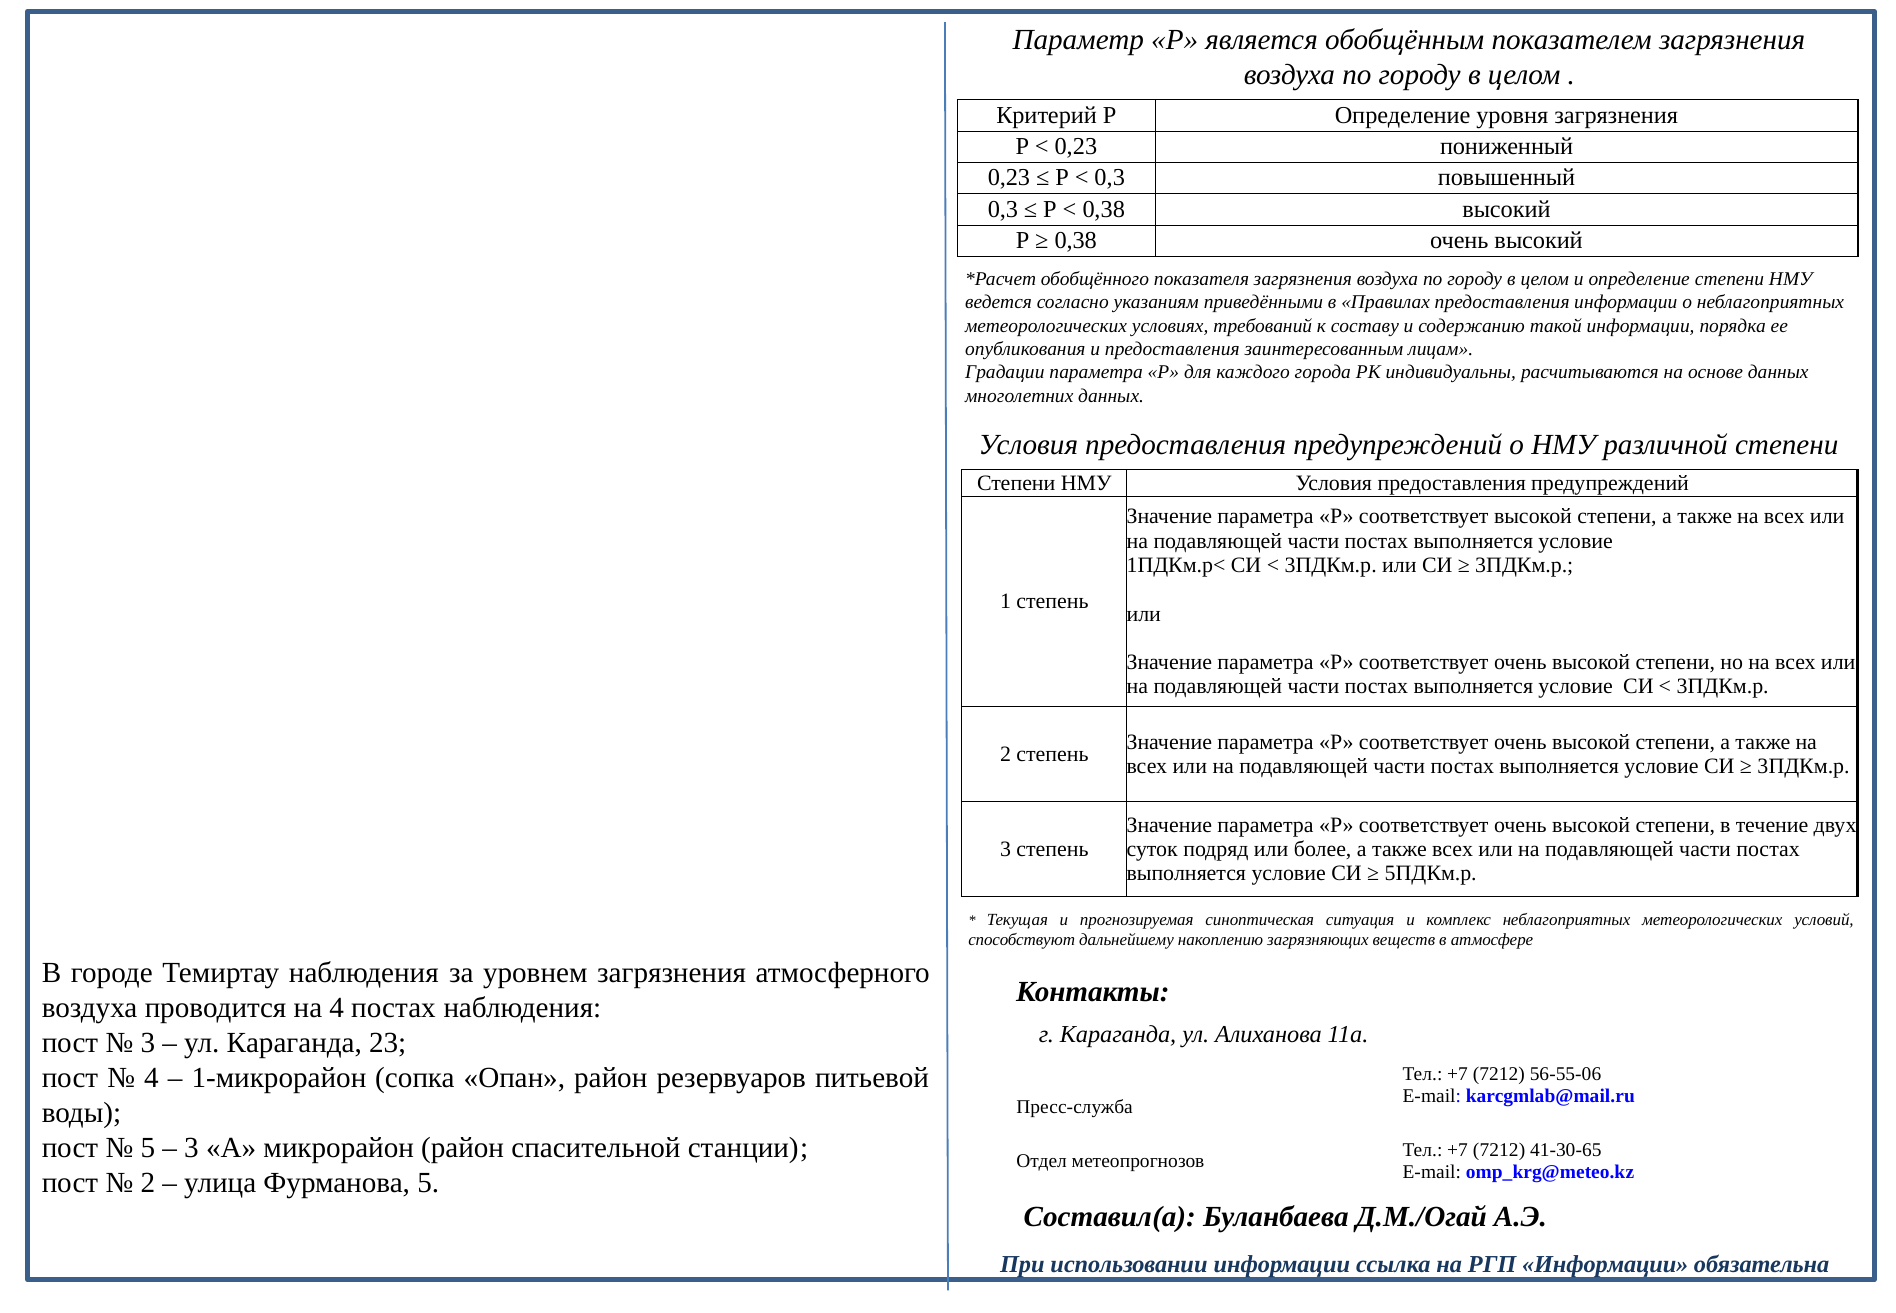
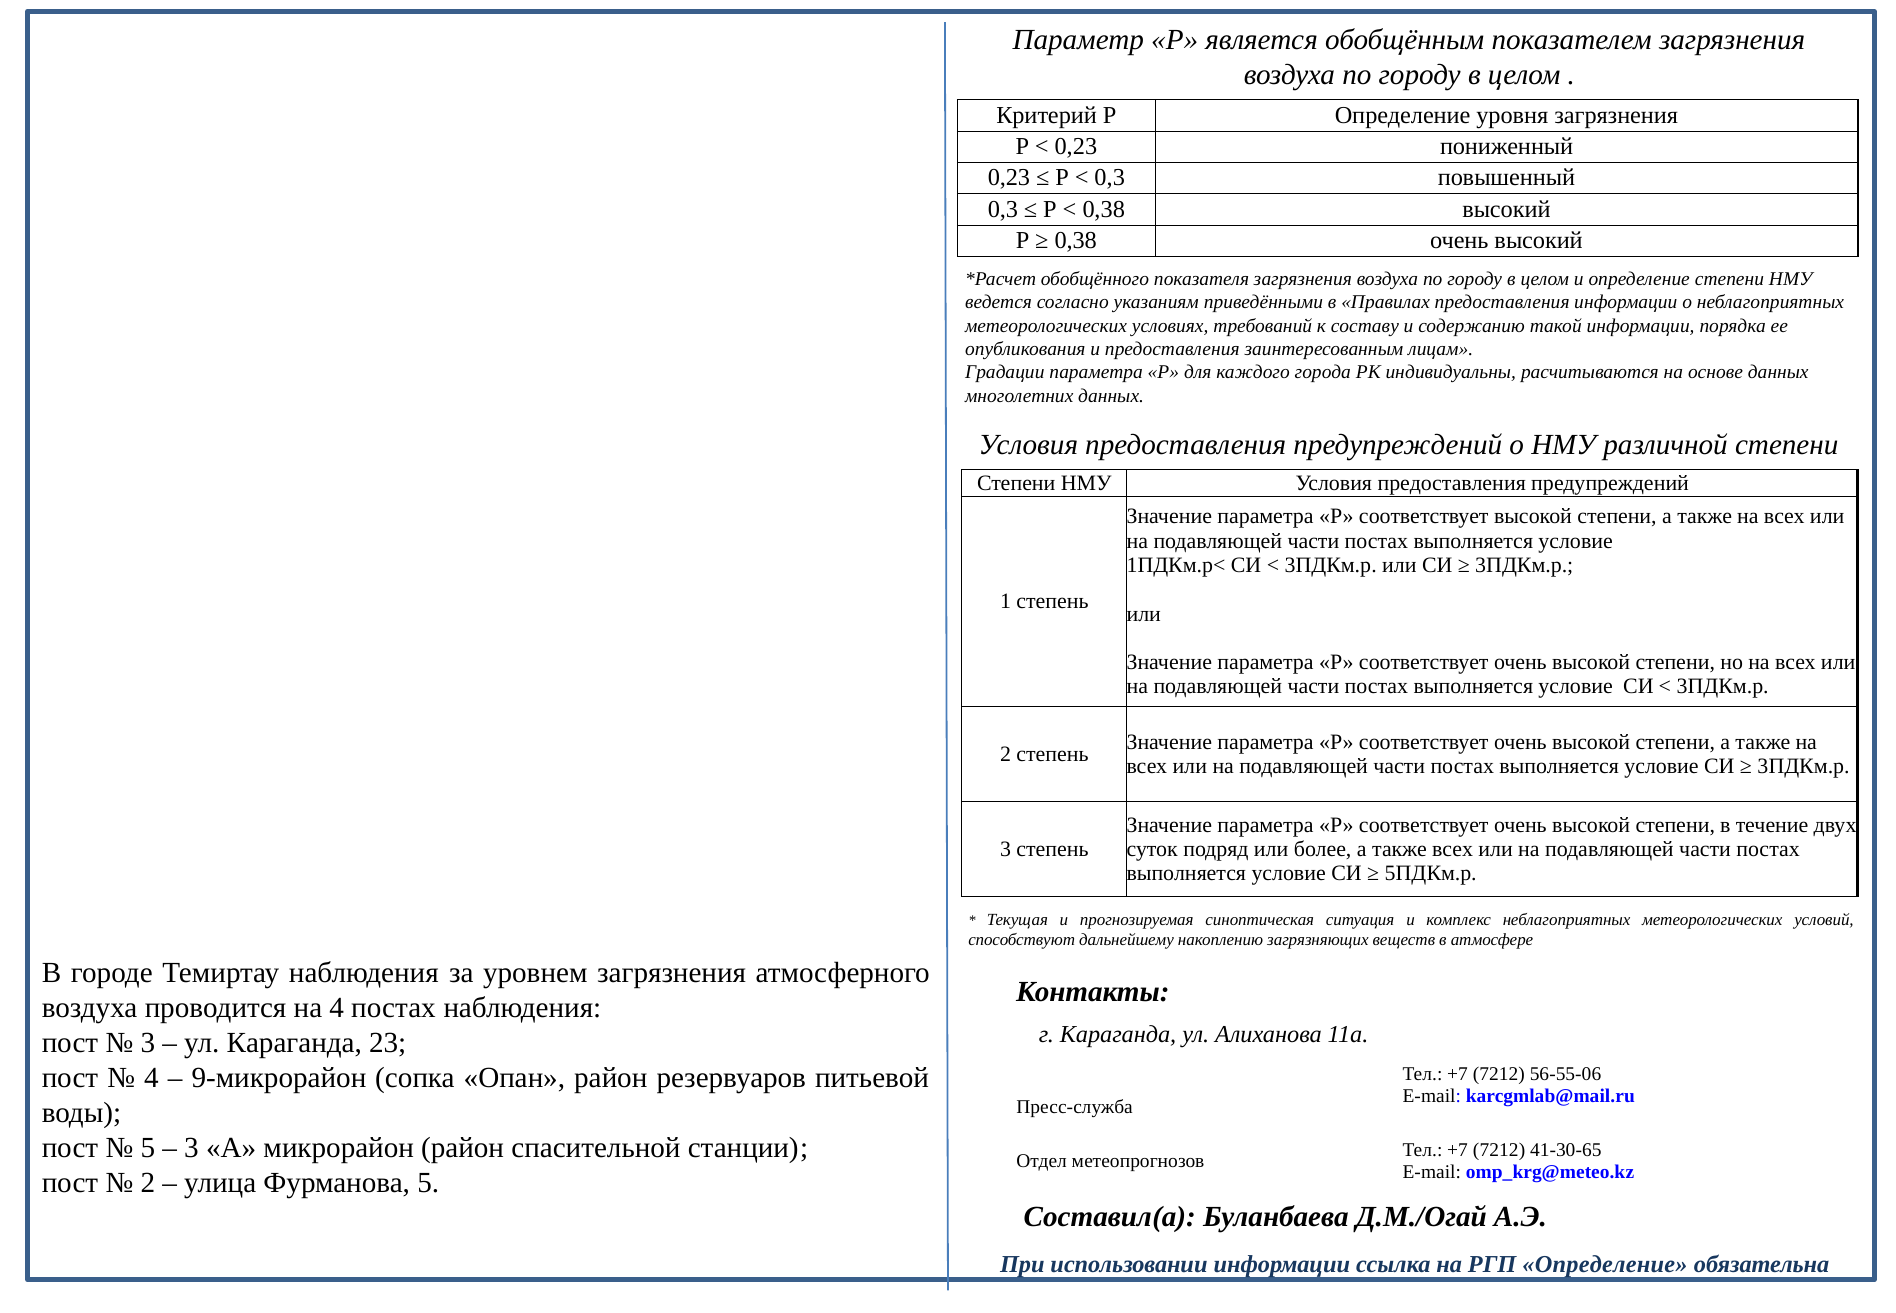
1-микрорайон: 1-микрорайон -> 9-микрорайон (279, 1077)
РГП Информации: Информации -> Определение (1605, 1264)
